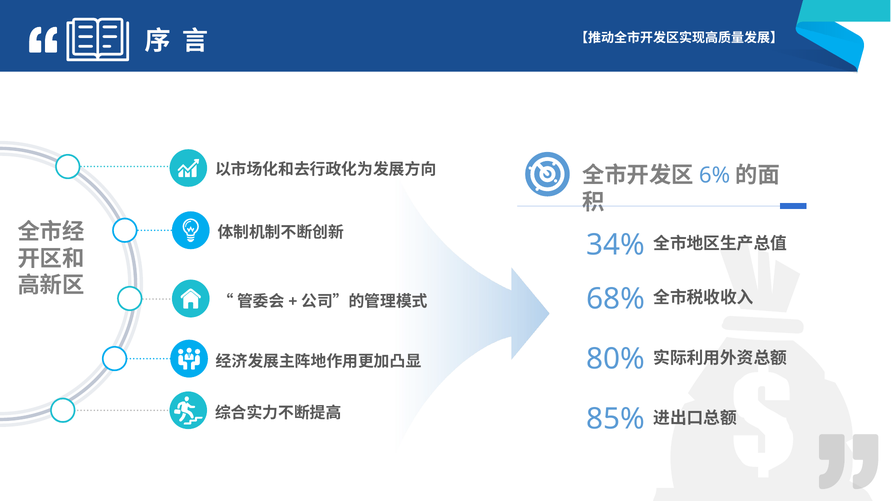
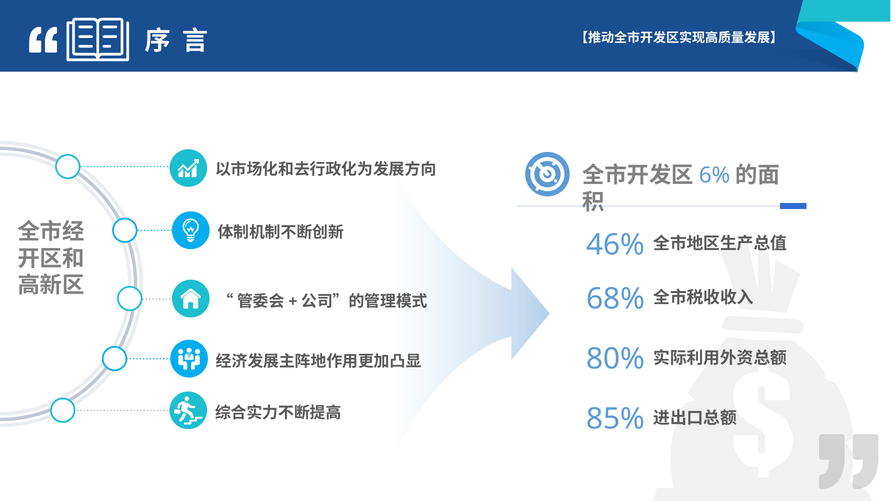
34%: 34% -> 46% (615, 245)
